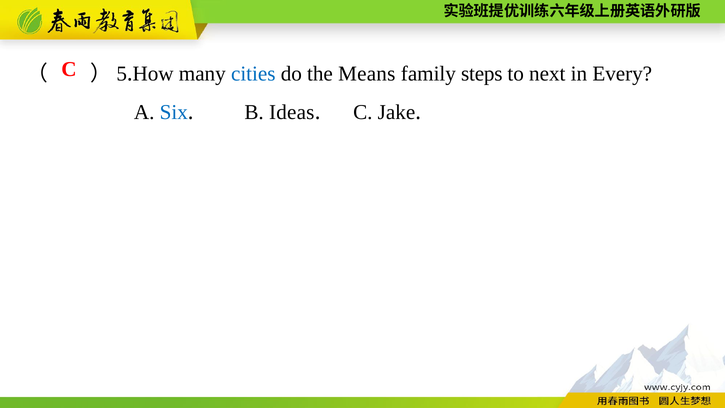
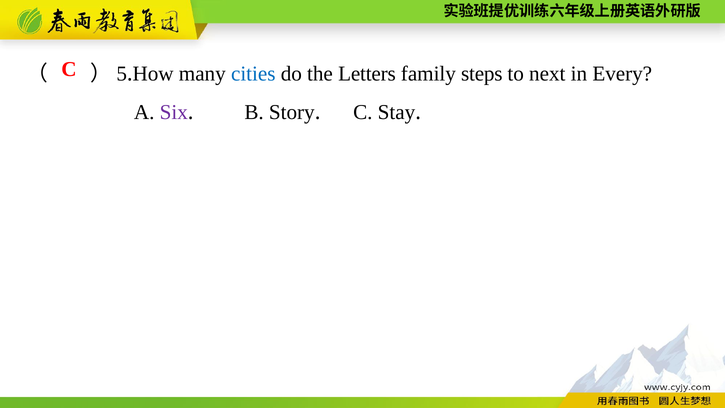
Means: Means -> Letters (367, 74)
Six colour: blue -> purple (174, 112)
Ideas: Ideas -> Story (292, 112)
Jake: Jake -> Stay (397, 112)
